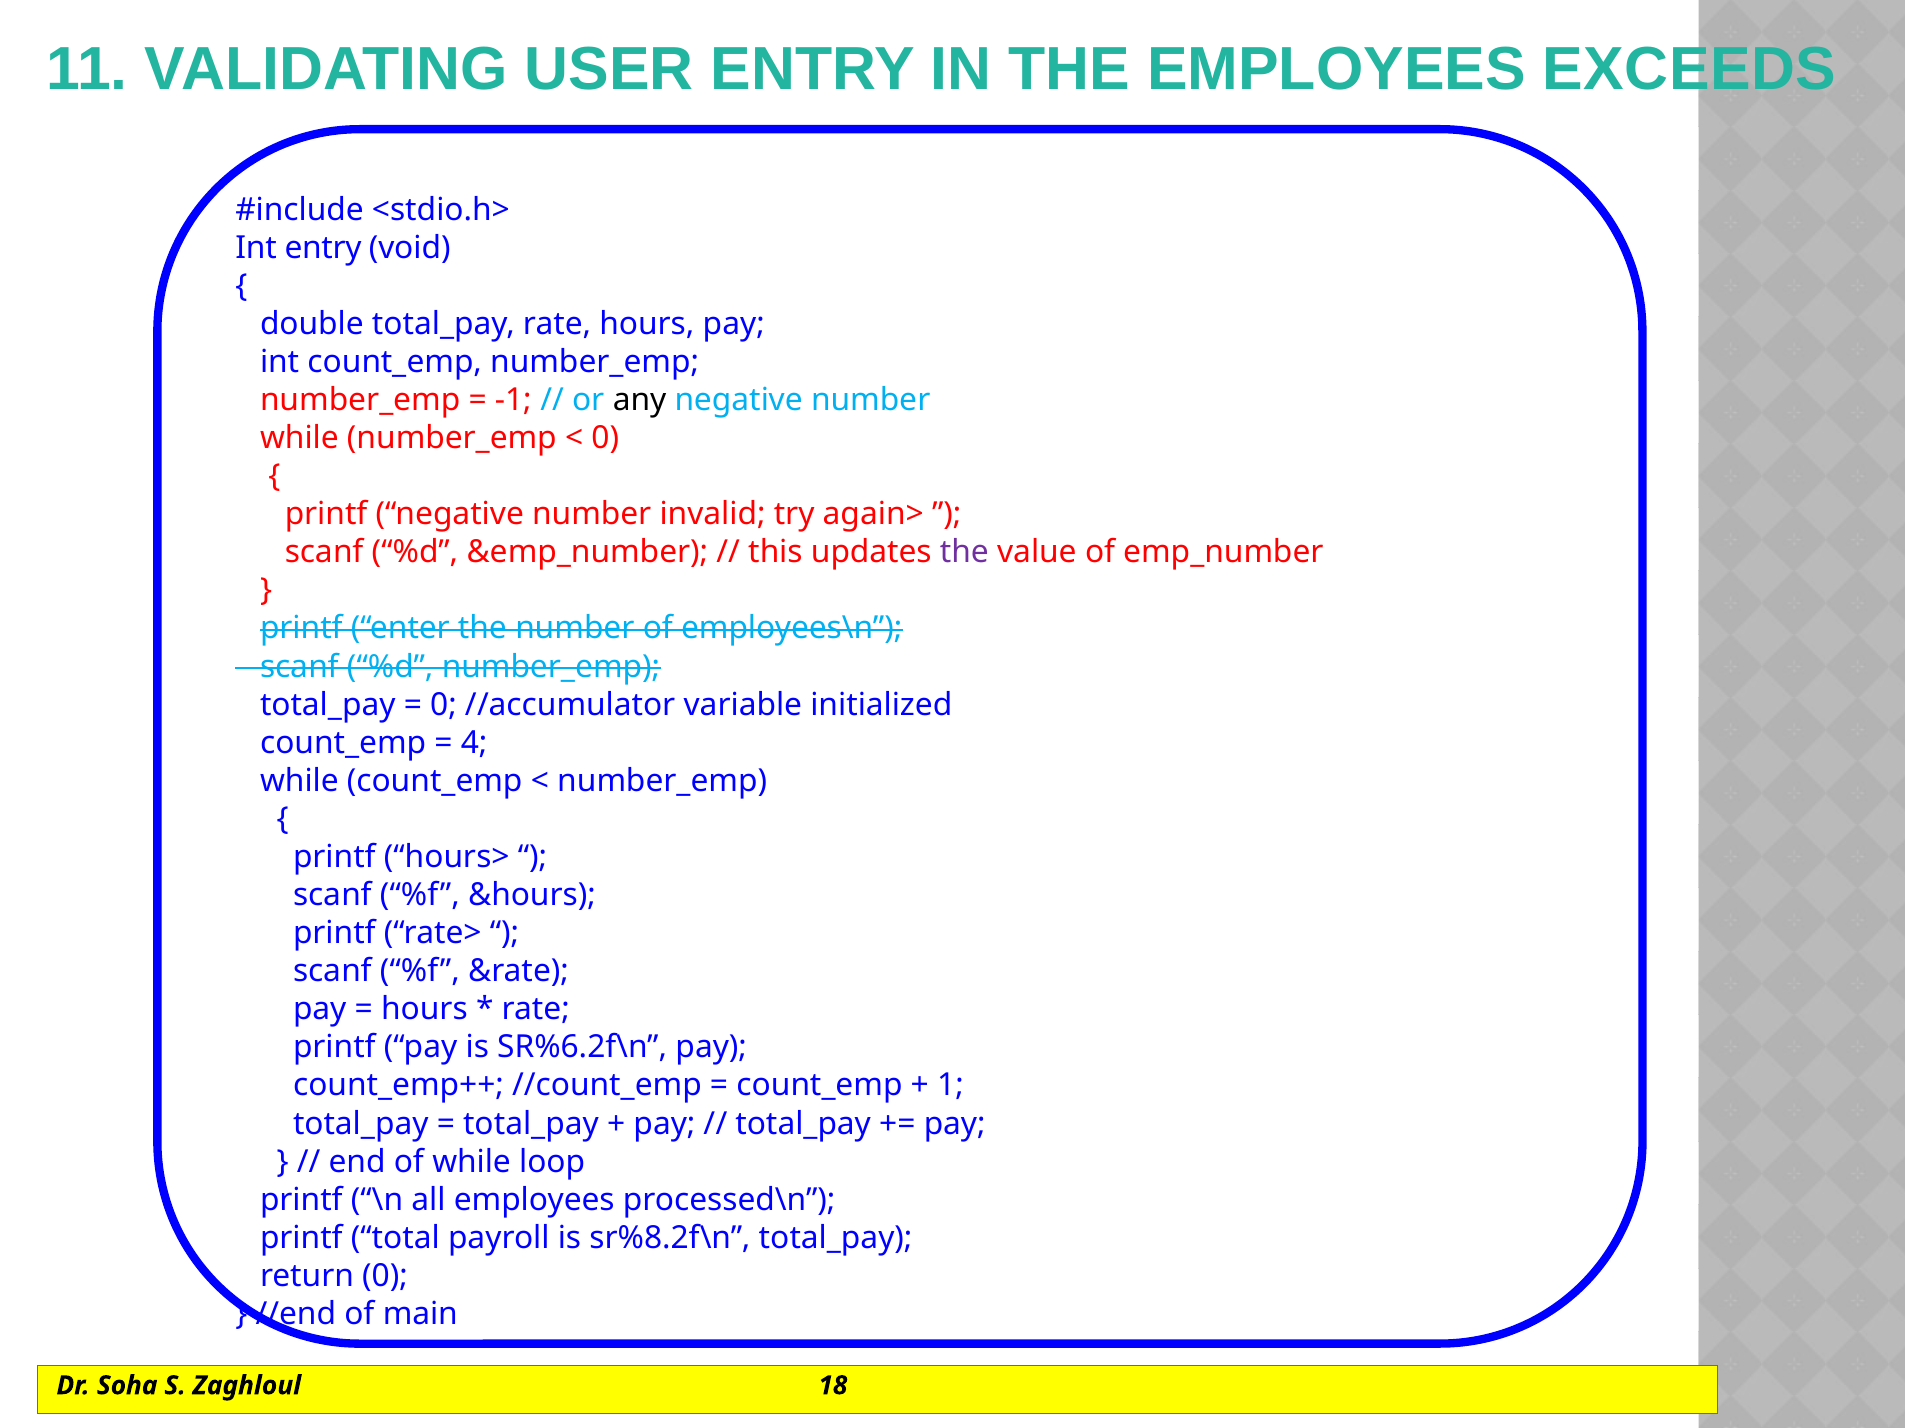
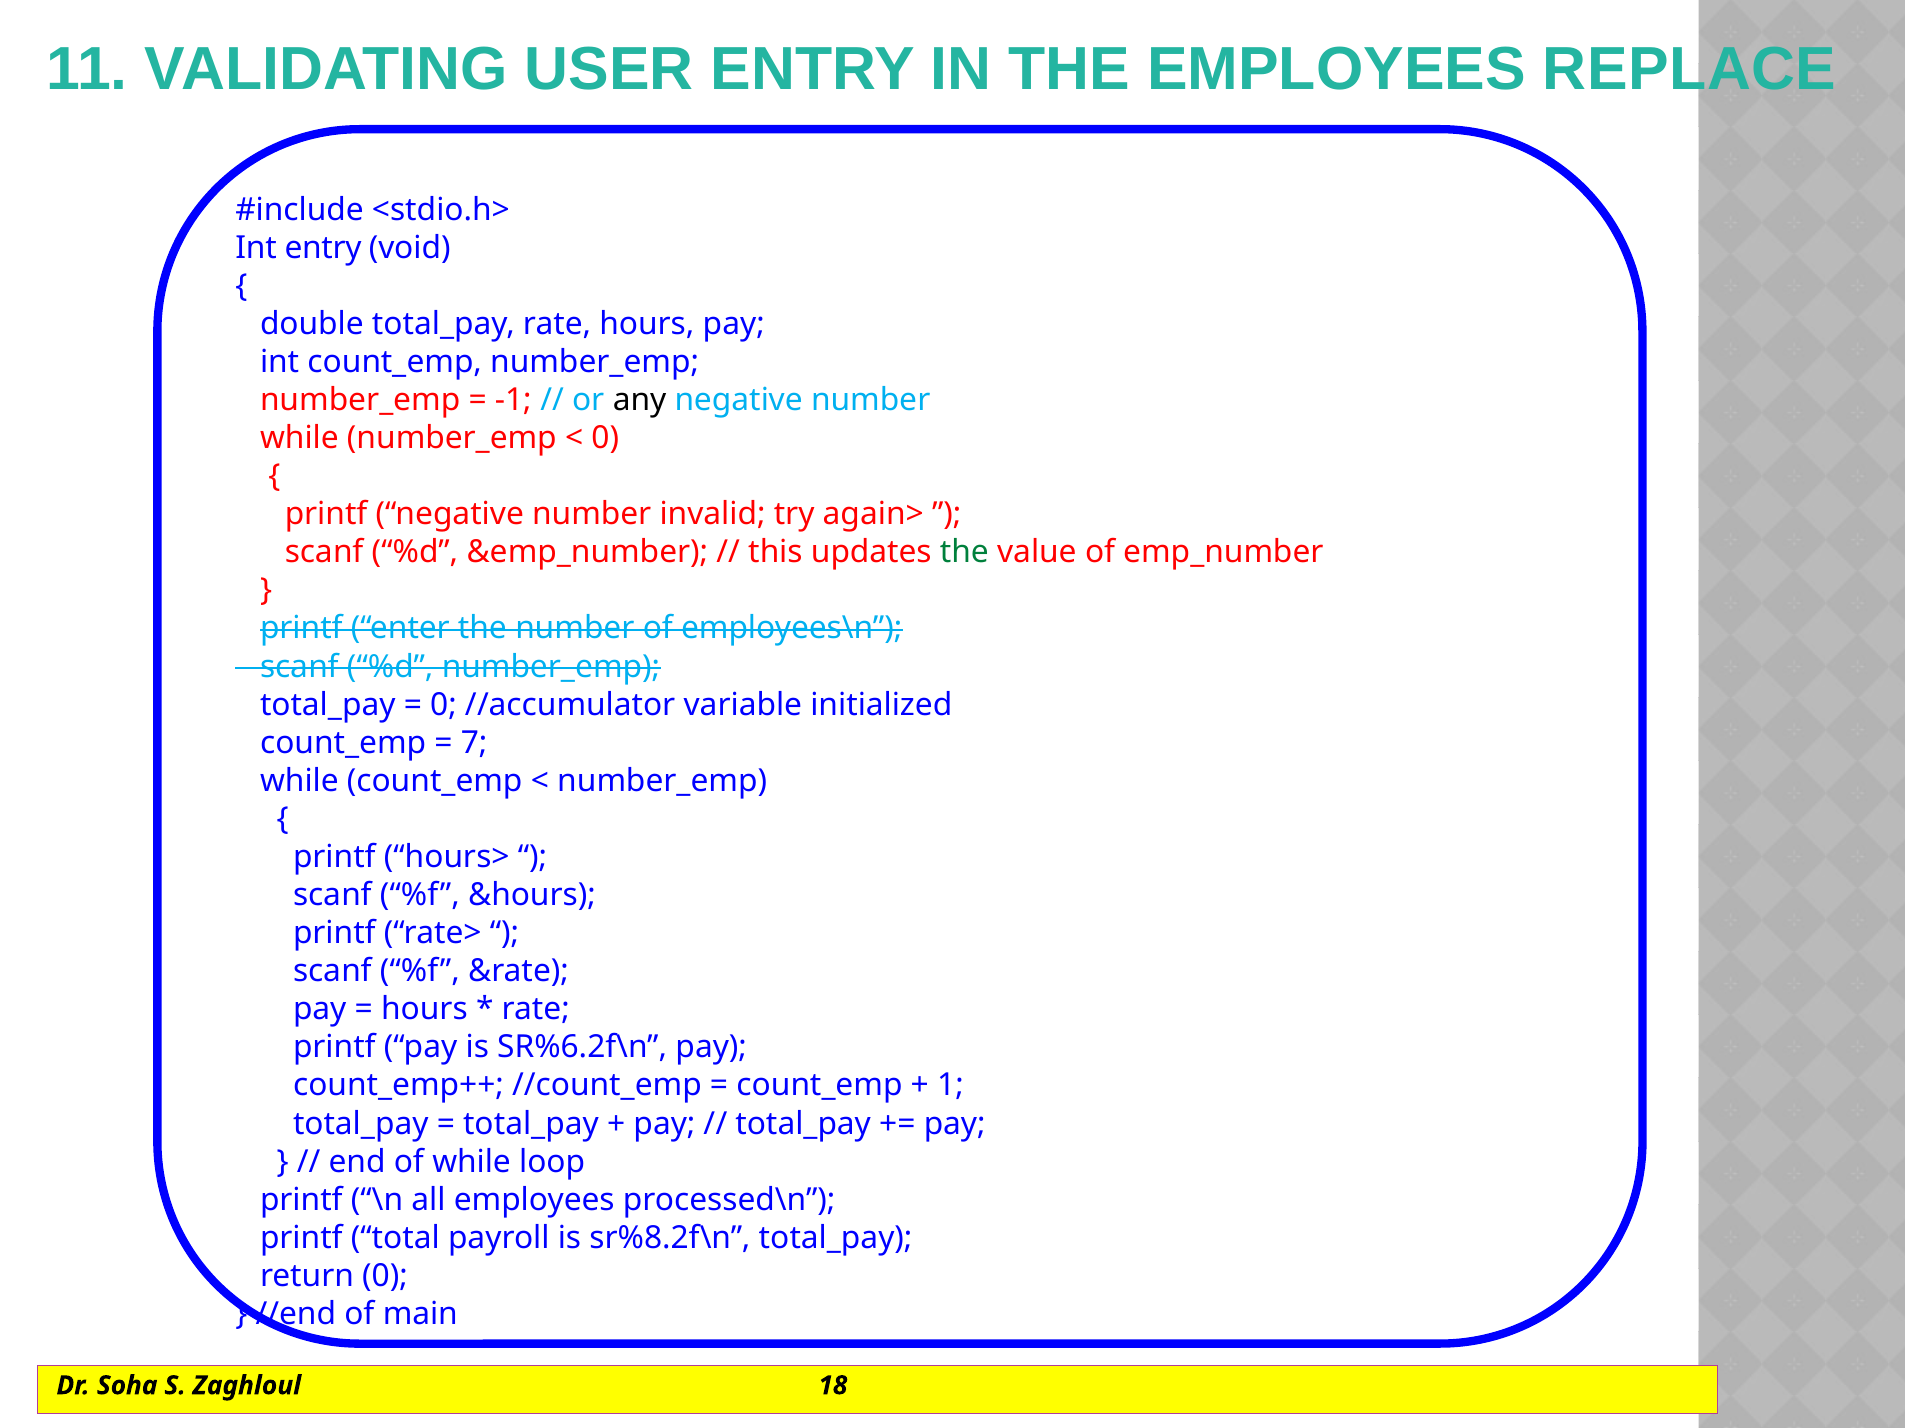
EXCEEDS: EXCEEDS -> REPLACE (1690, 70)
the colour: purple -> green (964, 553)
4: 4 -> 7 (474, 743)
